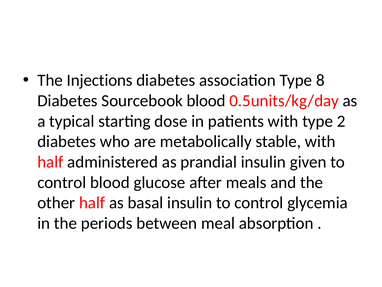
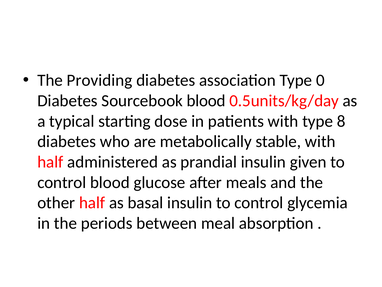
Injections: Injections -> Providing (100, 80)
8: 8 -> 0 (320, 80)
2: 2 -> 8 (341, 121)
